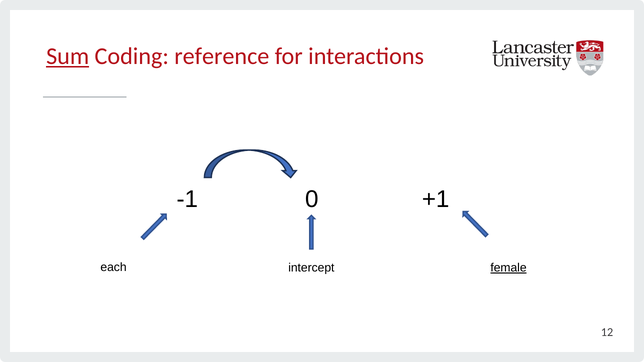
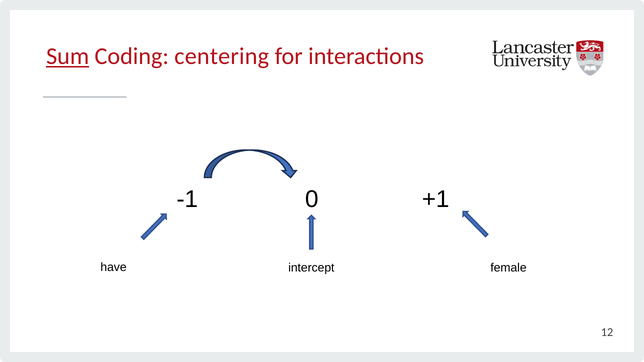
reference: reference -> centering (222, 56)
each: each -> have (114, 267)
female underline: present -> none (509, 268)
